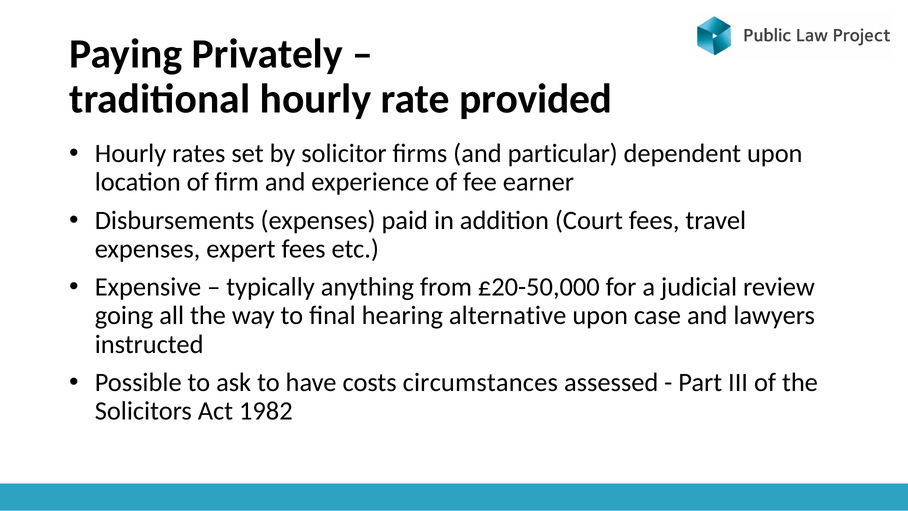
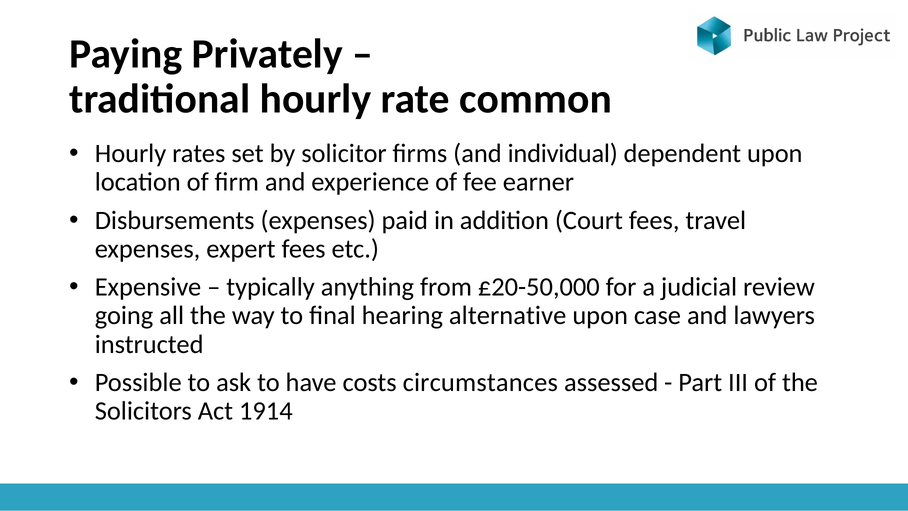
provided: provided -> common (536, 99)
particular: particular -> individual (563, 154)
1982: 1982 -> 1914 (266, 411)
